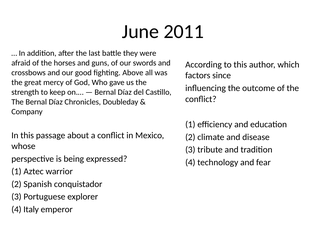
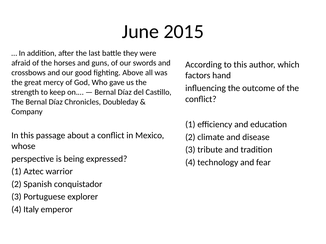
2011: 2011 -> 2015 (184, 32)
since: since -> hand (222, 76)
